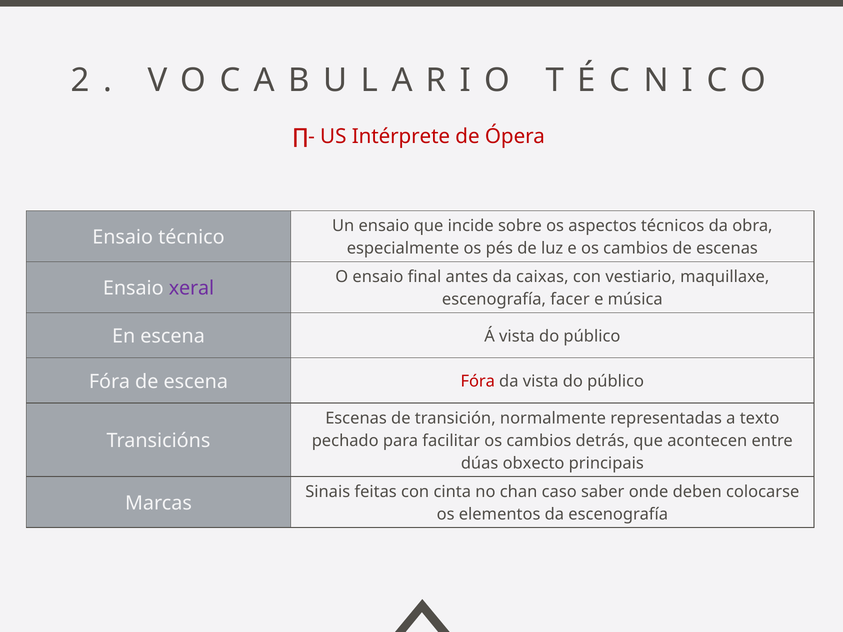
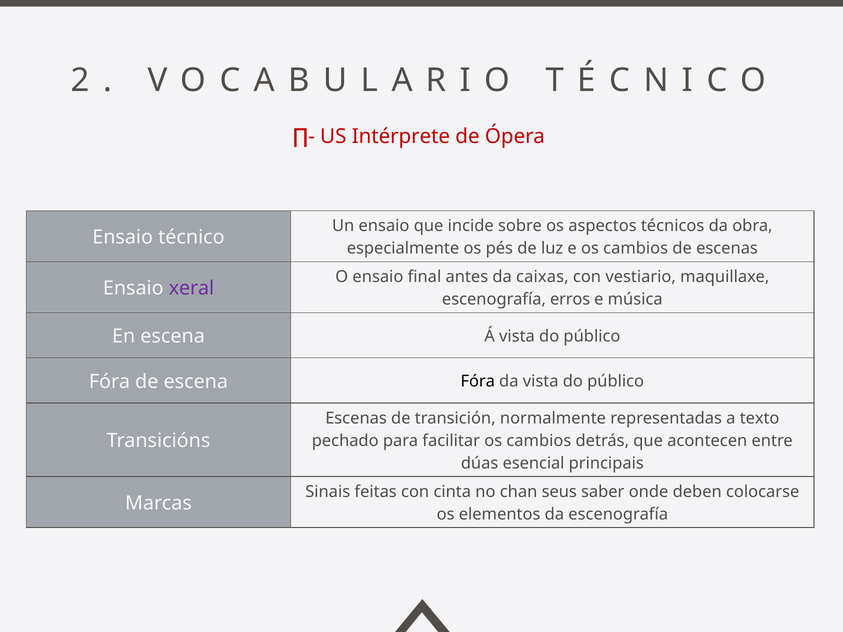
facer: facer -> erros (570, 299)
Fóra colour: red -> black (478, 382)
obxecto: obxecto -> esencial (534, 463)
caso: caso -> seus (559, 492)
